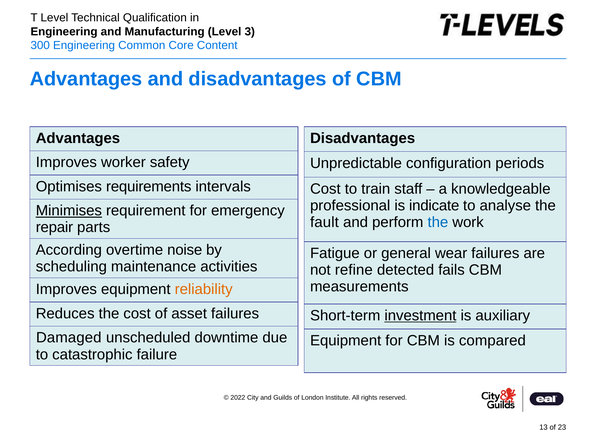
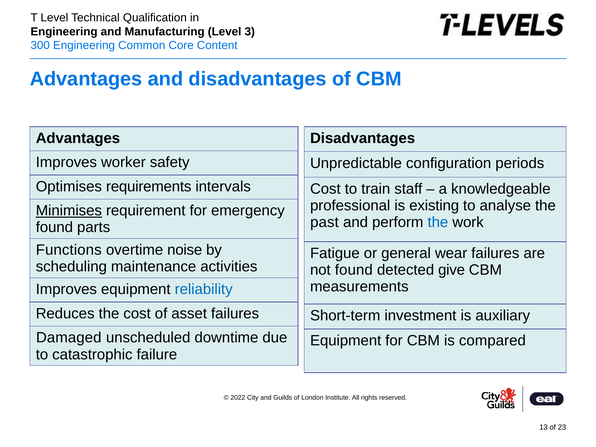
indicate: indicate -> existing (434, 205)
fault: fault -> past (324, 222)
repair: repair -> found (54, 227)
According: According -> Functions (69, 250)
not refine: refine -> found (354, 270)
fails: fails -> give (452, 270)
reliability colour: orange -> blue (204, 289)
investment underline: present -> none (420, 316)
